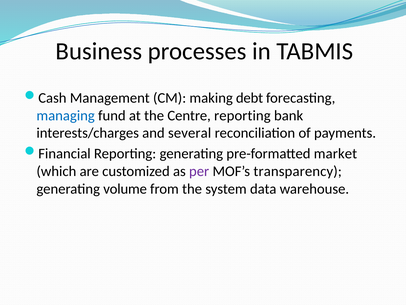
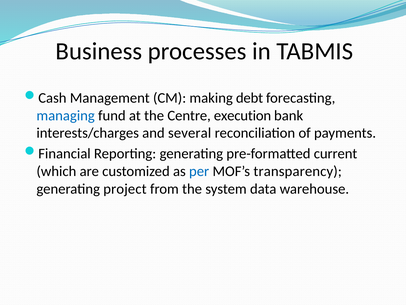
Centre reporting: reporting -> execution (243, 115)
market: market -> current (336, 153)
per colour: purple -> blue (199, 171)
volume: volume -> project (125, 189)
